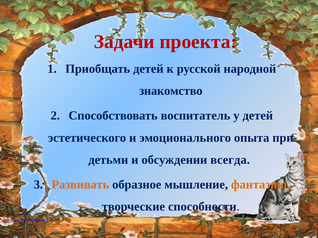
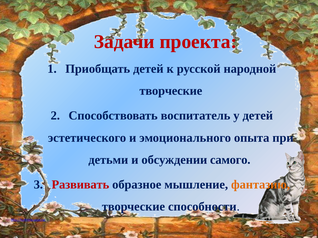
знакомство: знакомство -> творческие (171, 91)
всегда: всегда -> самого (230, 160)
Развивать colour: orange -> red (80, 185)
